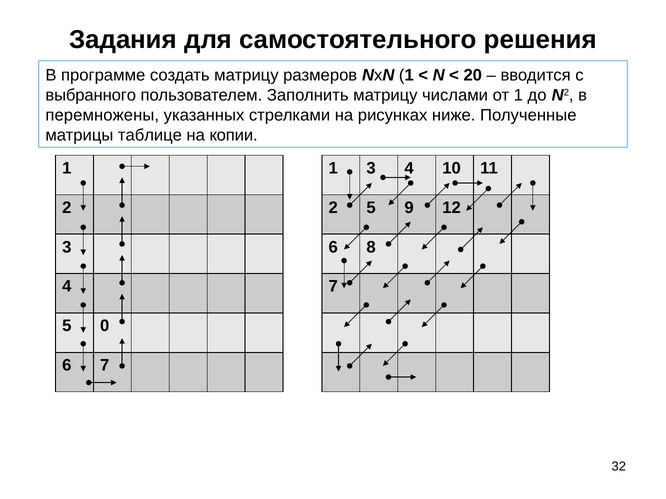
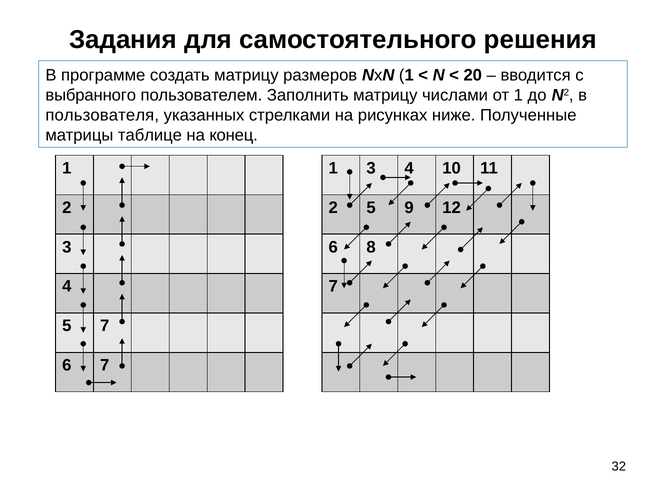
перемножены: перемножены -> пользователя (102, 115)
копии: копии -> конец (234, 135)
5 0: 0 -> 7 (105, 326)
